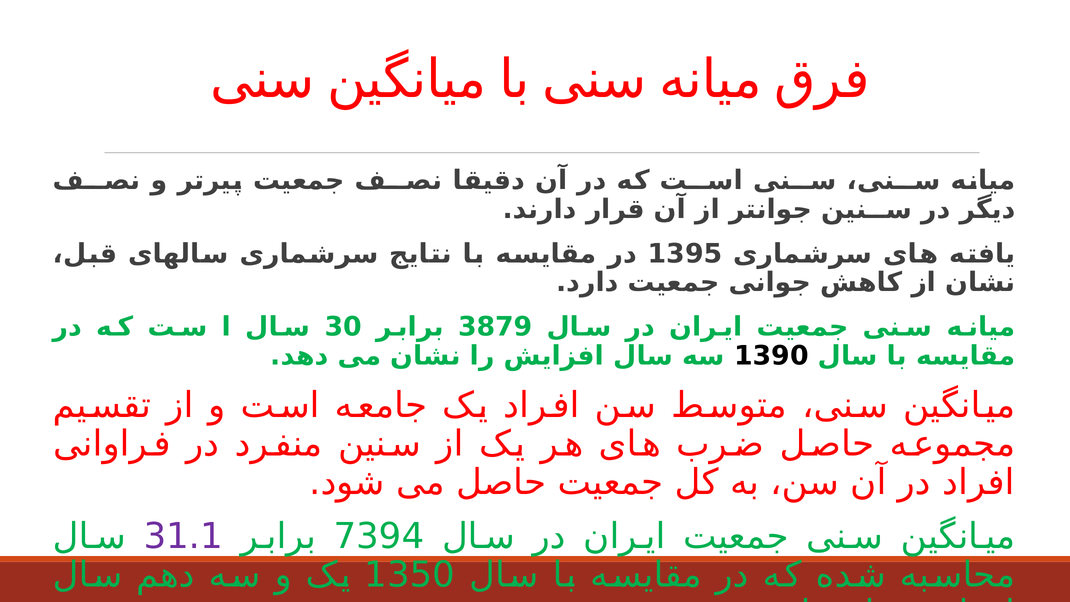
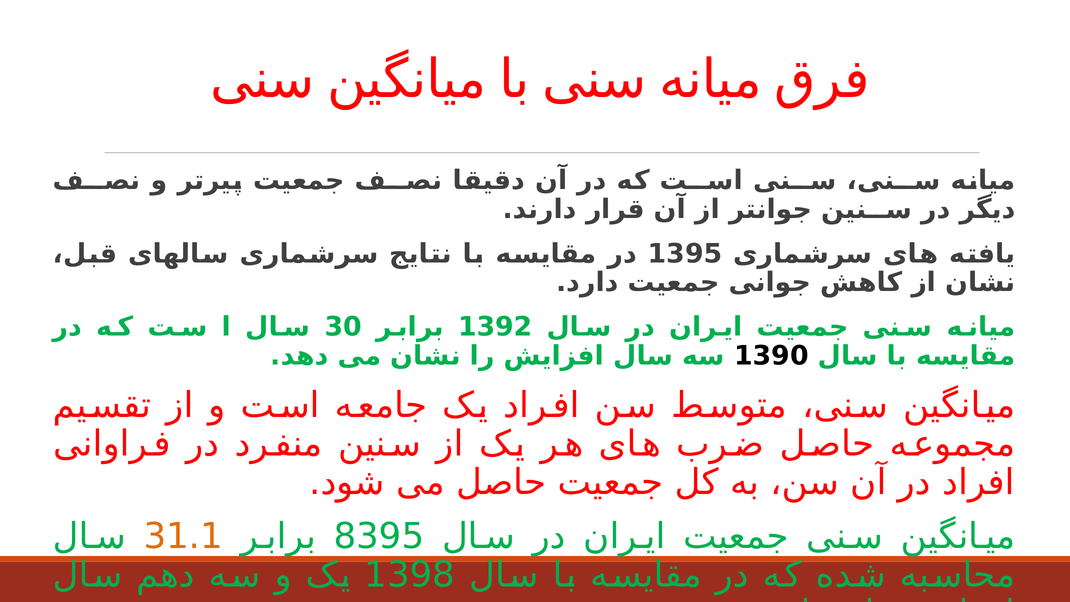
3879: 3879 -> 1392 (495, 327)
31.1 colour: purple -> orange (183, 536)
7394: 7394 -> 8395 (379, 536)
1350: 1350 -> 1398 (410, 575)
